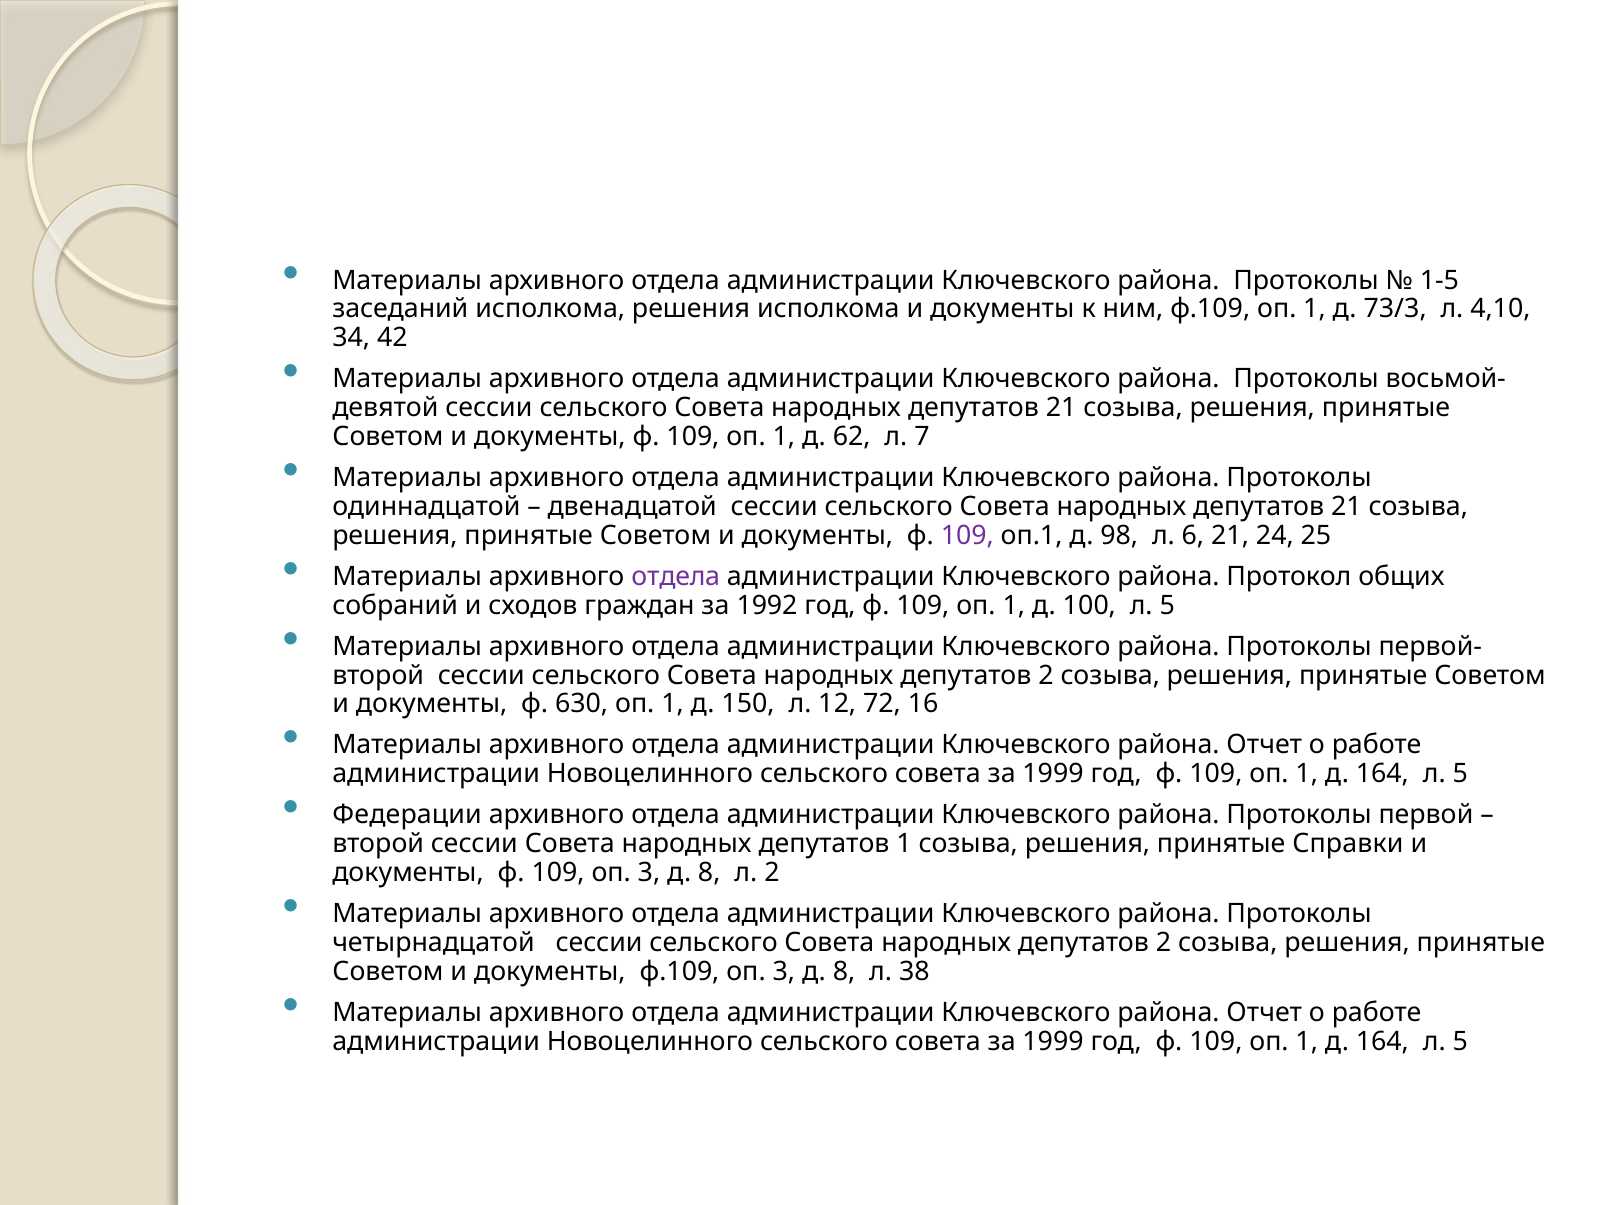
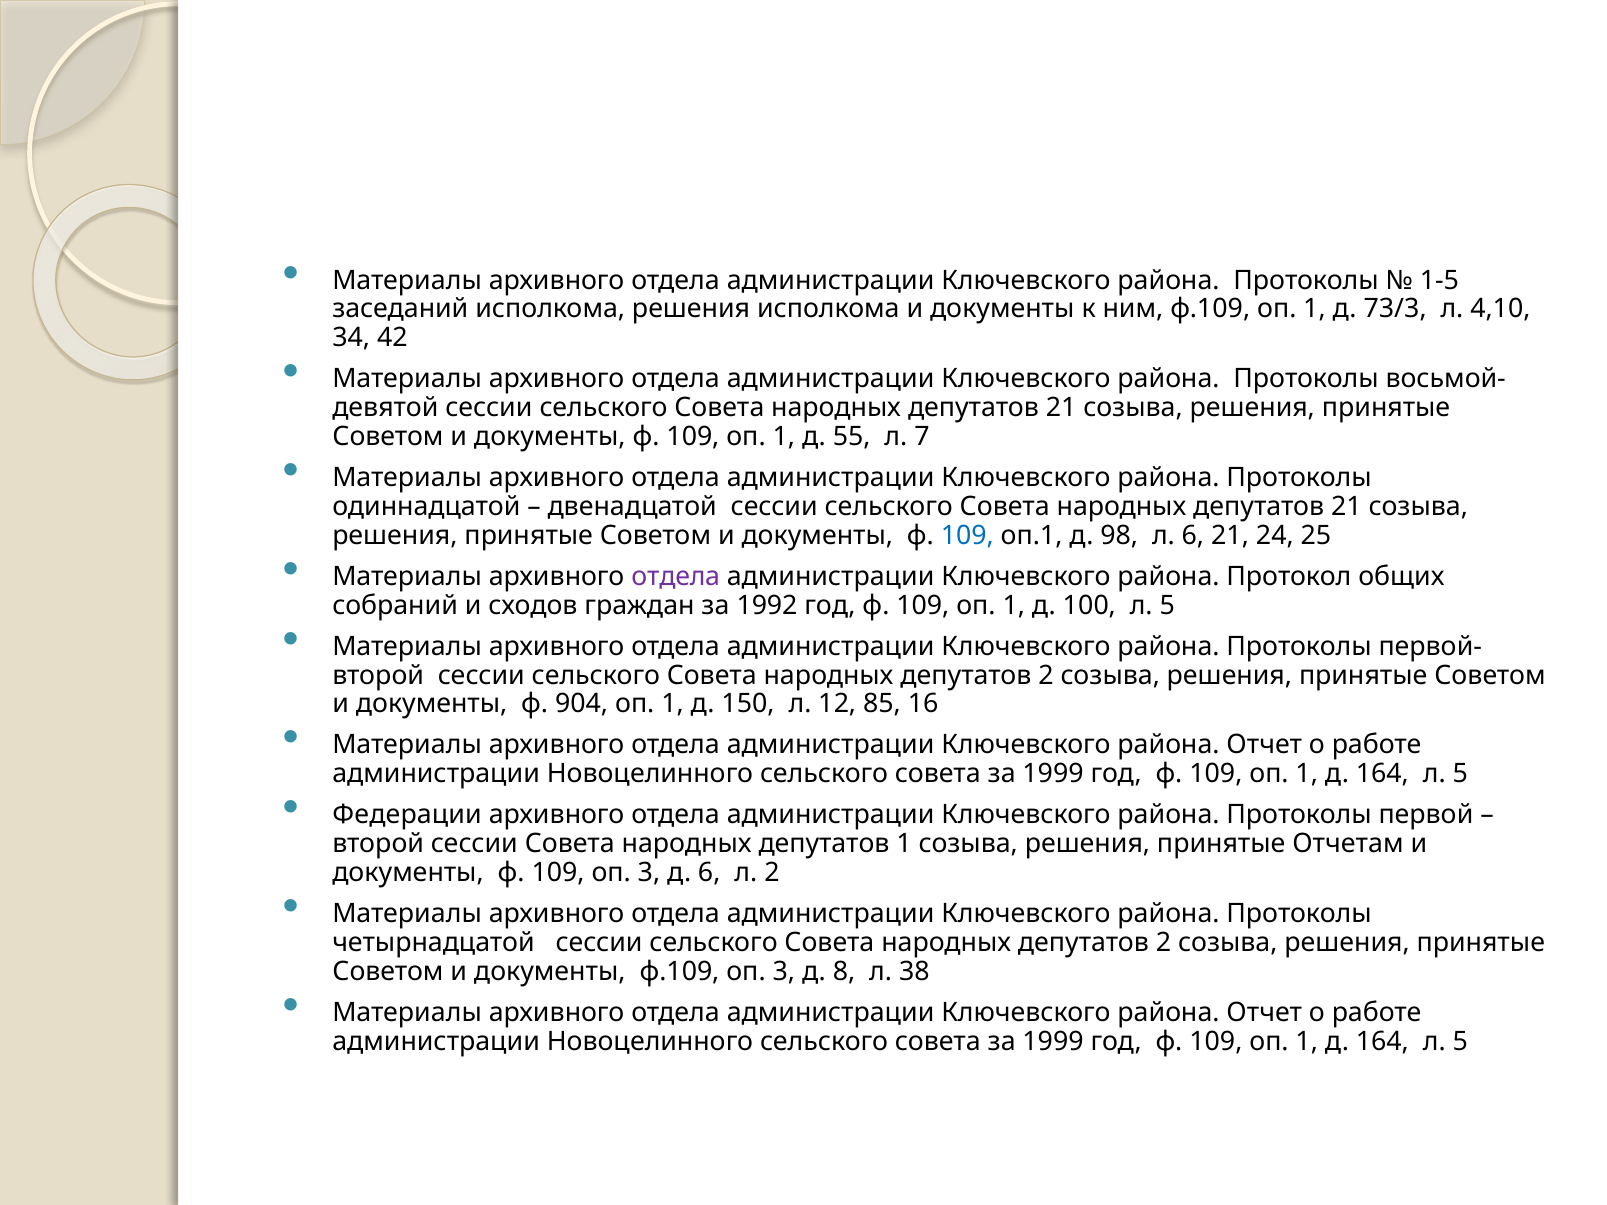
62: 62 -> 55 (852, 437)
109 colour: purple -> blue (967, 536)
630: 630 -> 904 (582, 704)
72: 72 -> 85 (882, 704)
Справки: Справки -> Отчетам (1348, 844)
8: 8 -> 6 (709, 873)
